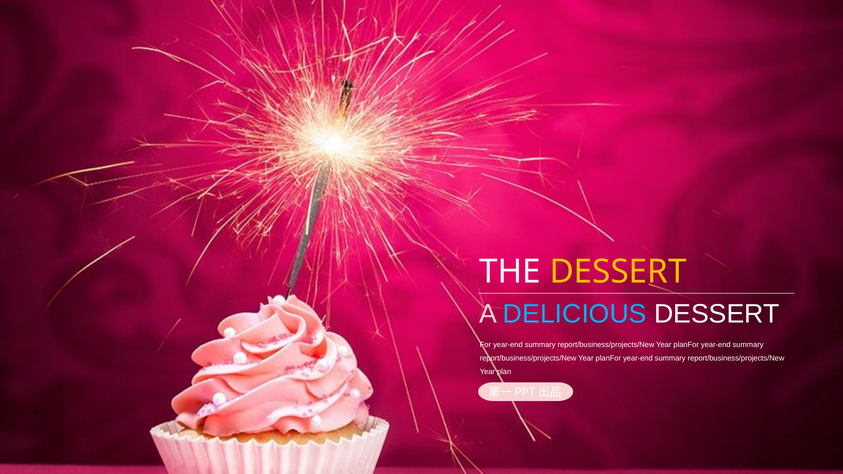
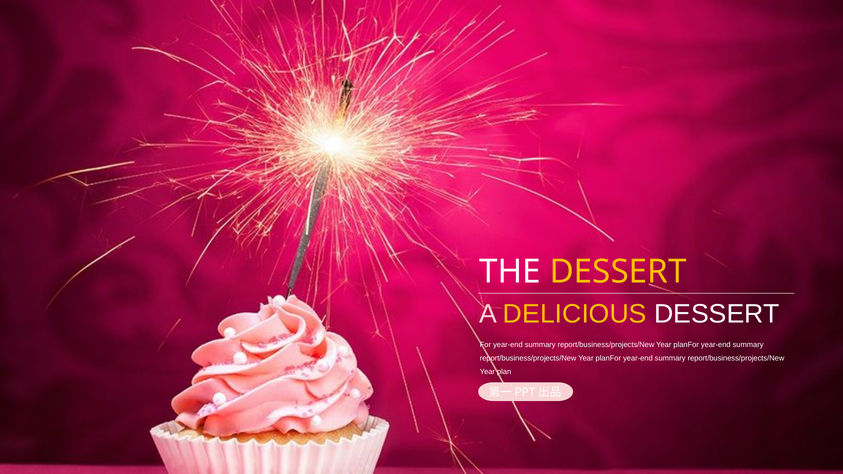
DELICIOUS colour: light blue -> yellow (575, 314)
